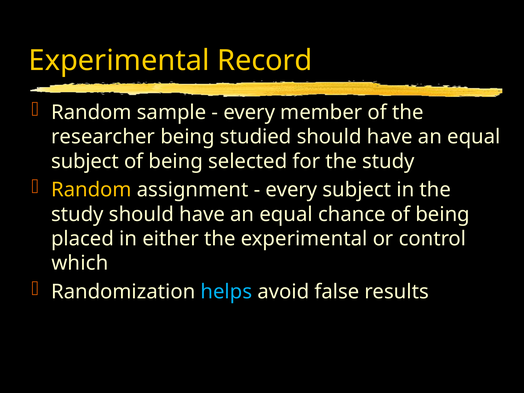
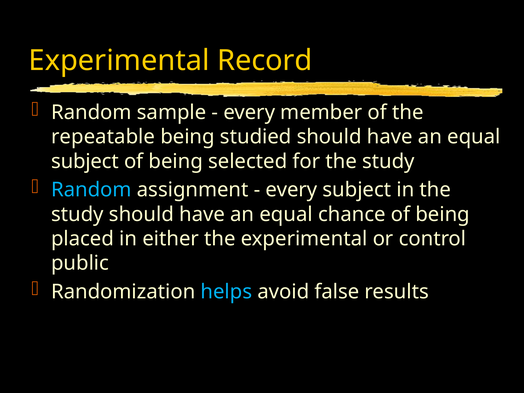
researcher: researcher -> repeatable (103, 137)
Random colour: yellow -> light blue (91, 190)
which: which -> public (80, 263)
